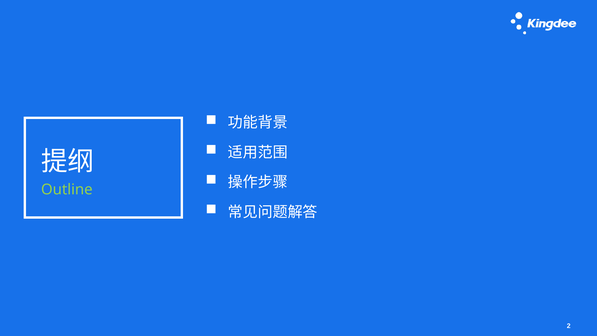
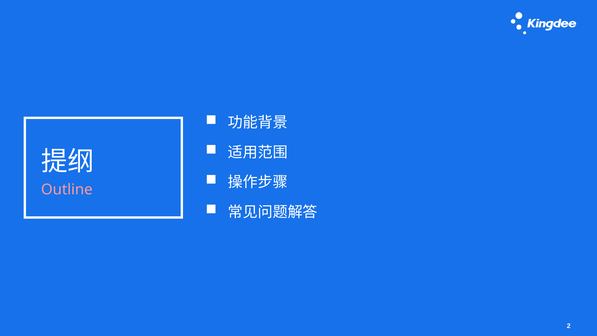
Outline colour: light green -> pink (67, 189)
